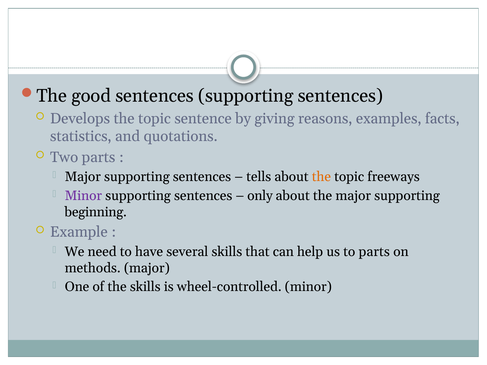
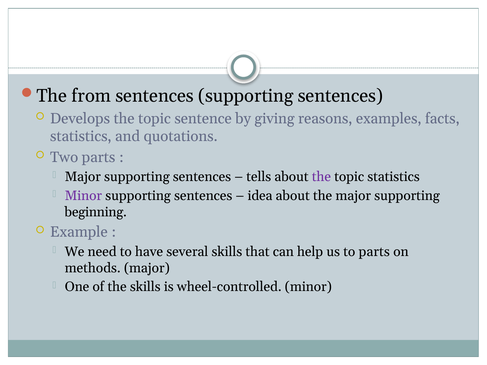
good: good -> from (91, 96)
the colour: orange -> purple (321, 177)
topic freeways: freeways -> statistics (394, 177)
only: only -> idea (260, 196)
